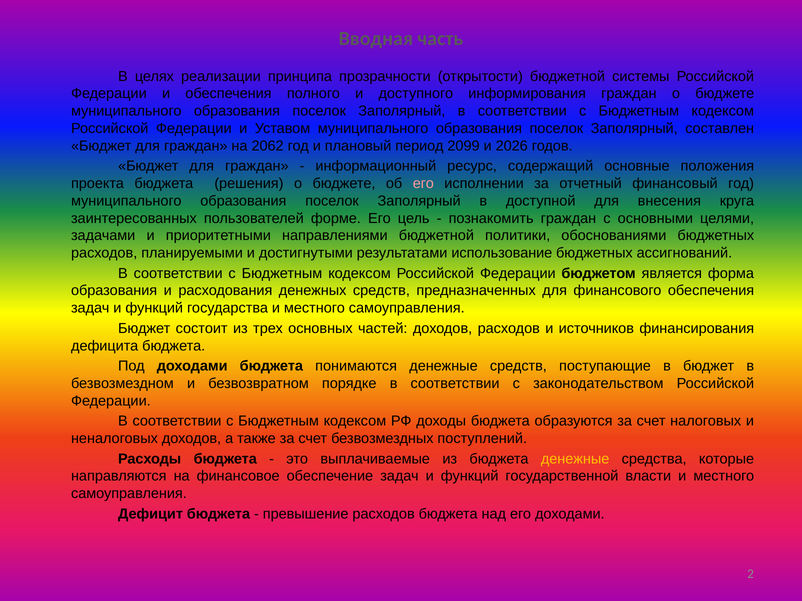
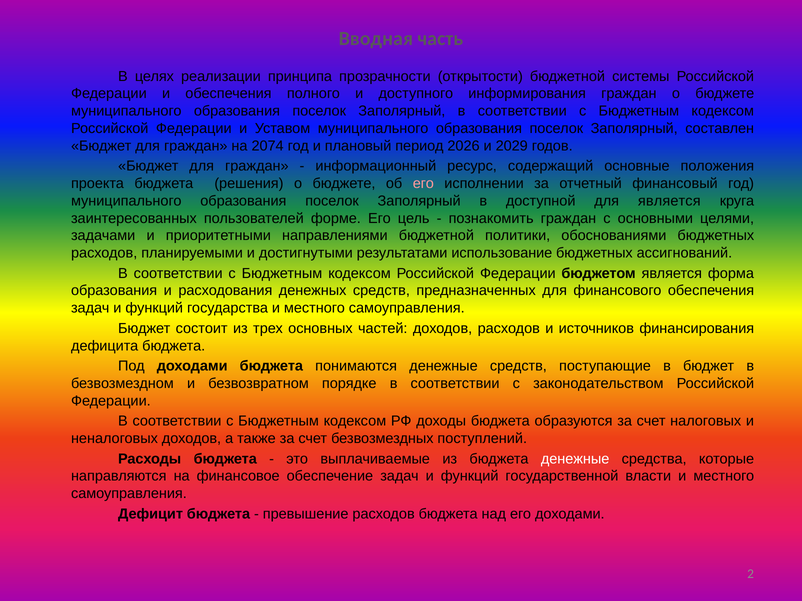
2062: 2062 -> 2074 (268, 146)
2099: 2099 -> 2026 (464, 146)
2026: 2026 -> 2029 (512, 146)
для внесения: внесения -> является (669, 201)
денежные colour: yellow -> white (575, 459)
